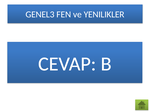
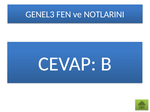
YENILIKLER: YENILIKLER -> NOTLARINI (104, 15)
